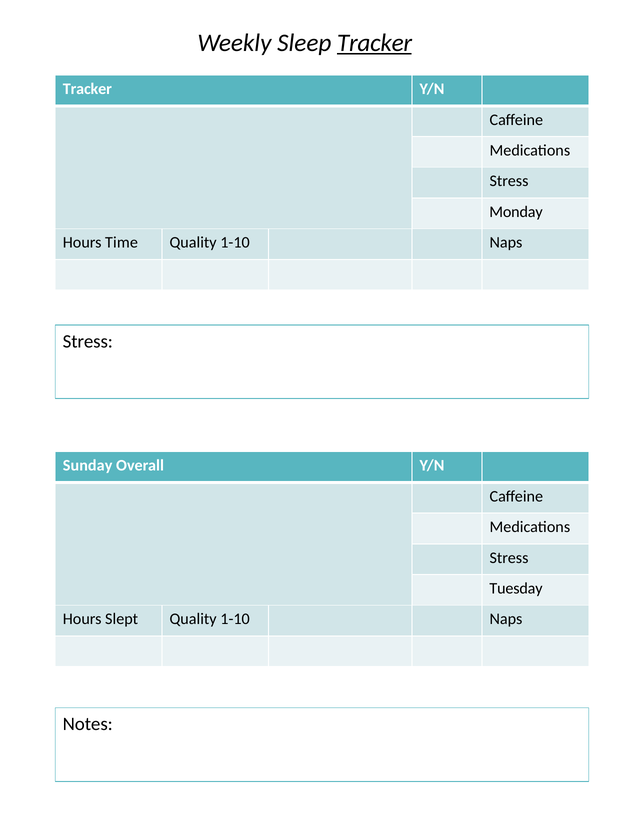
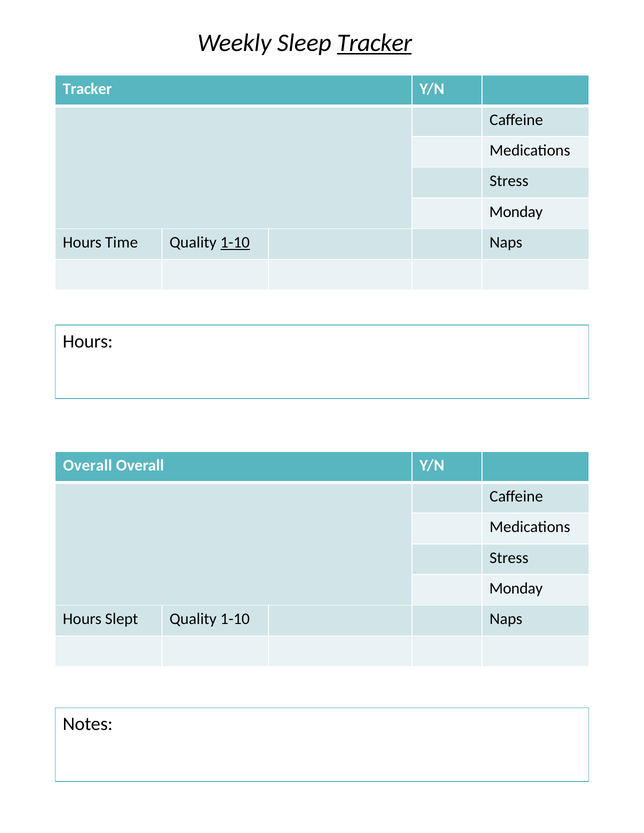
1-10 underline: none -> present (235, 243)
Stress: Stress -> Hours (88, 342)
Sunday: Sunday -> Overall (88, 466)
Tuesday: Tuesday -> Monday (516, 589)
